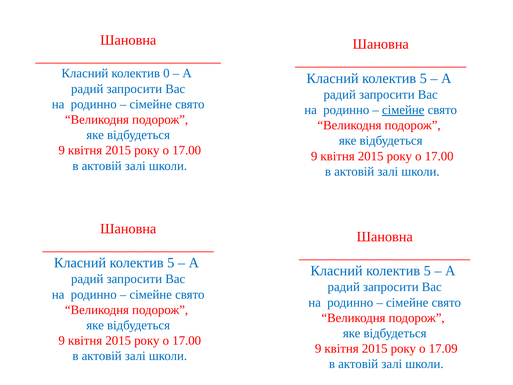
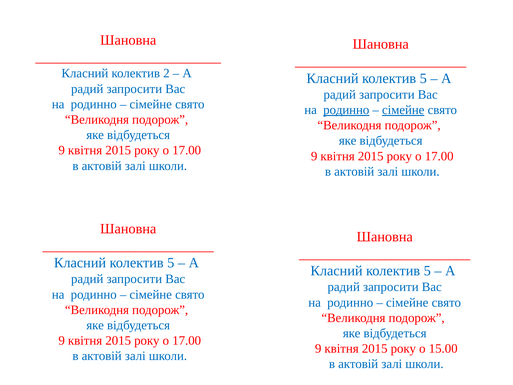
0: 0 -> 2 (166, 73)
родинно underline: none -> present (346, 110)
17.09: 17.09 -> 15.00 (443, 348)
